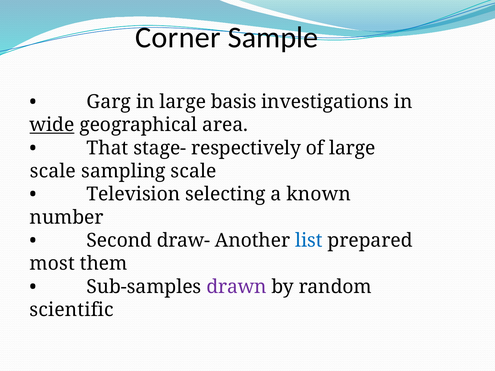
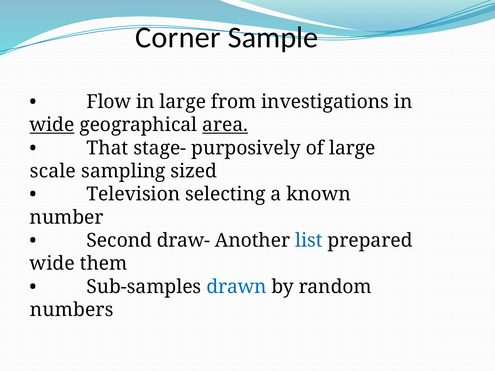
Garg: Garg -> Flow (109, 102)
basis: basis -> from (234, 102)
area underline: none -> present (225, 125)
respectively: respectively -> purposively (246, 148)
sampling scale: scale -> sized (194, 171)
most: most -> wide (52, 264)
drawn colour: purple -> blue (237, 287)
scientific: scientific -> numbers (72, 310)
